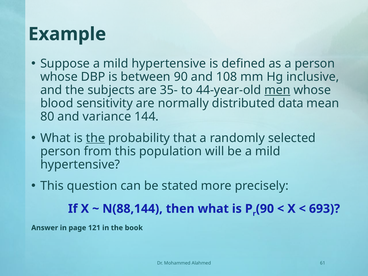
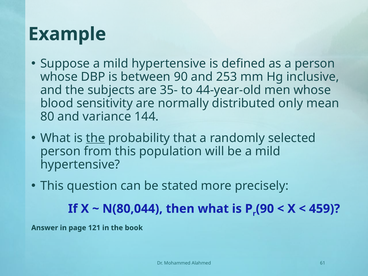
108: 108 -> 253 (227, 77)
men underline: present -> none (277, 90)
data: data -> only (291, 103)
N(88,144: N(88,144 -> N(80,044 (133, 209)
693: 693 -> 459 (324, 209)
